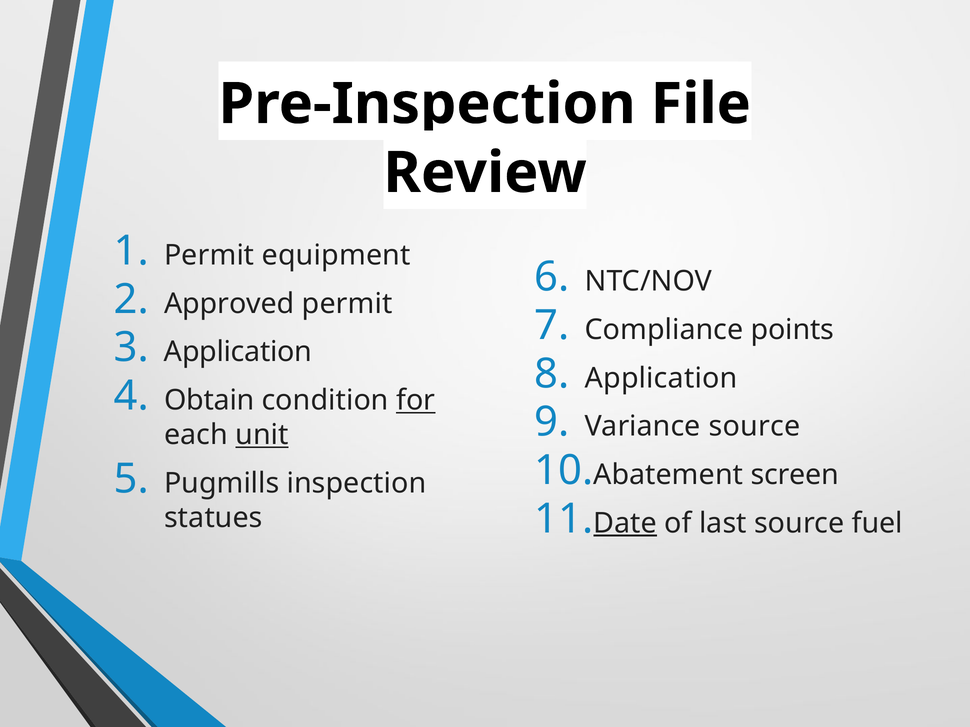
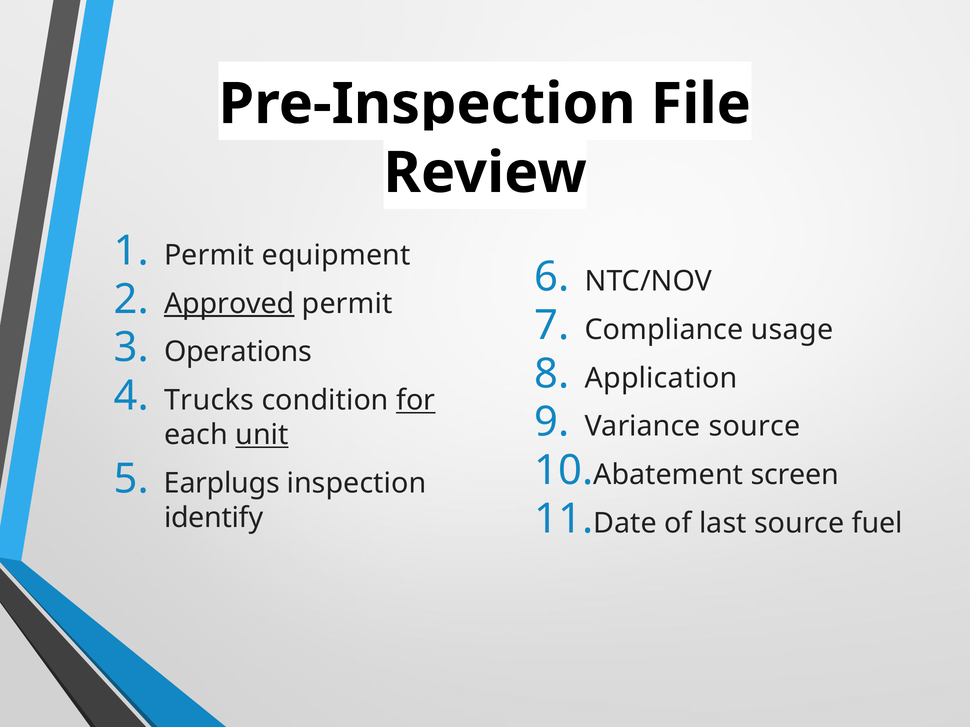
Approved underline: none -> present (229, 304)
points: points -> usage (792, 330)
Application: Application -> Operations (238, 352)
Obtain: Obtain -> Trucks (209, 401)
Pugmills: Pugmills -> Earplugs (222, 484)
Date underline: present -> none (625, 523)
statues: statues -> identify (214, 518)
